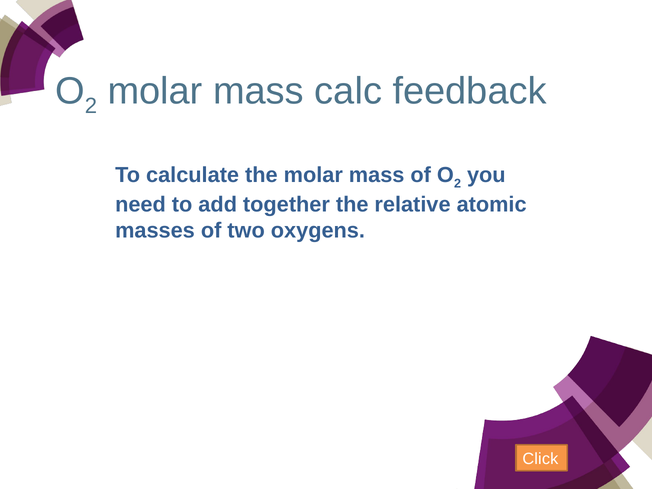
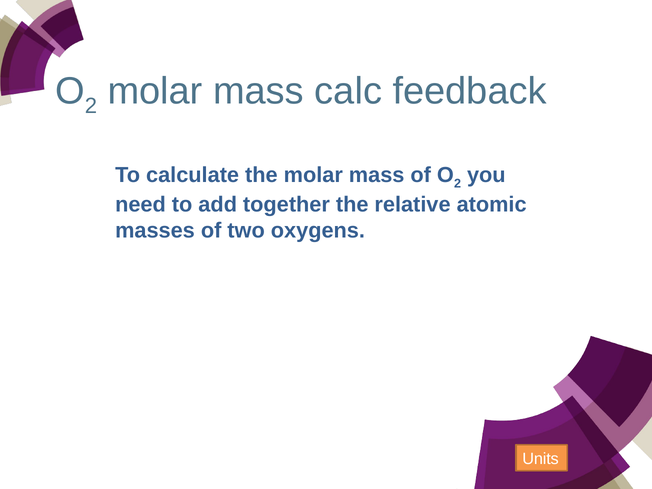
Click: Click -> Units (541, 459)
